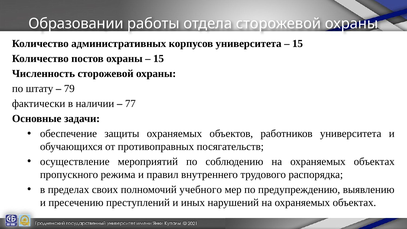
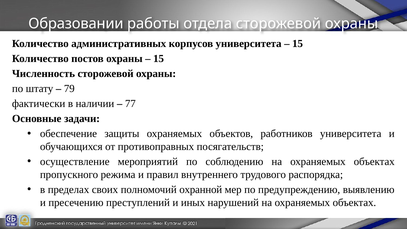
учебного: учебного -> охранной (201, 190)
